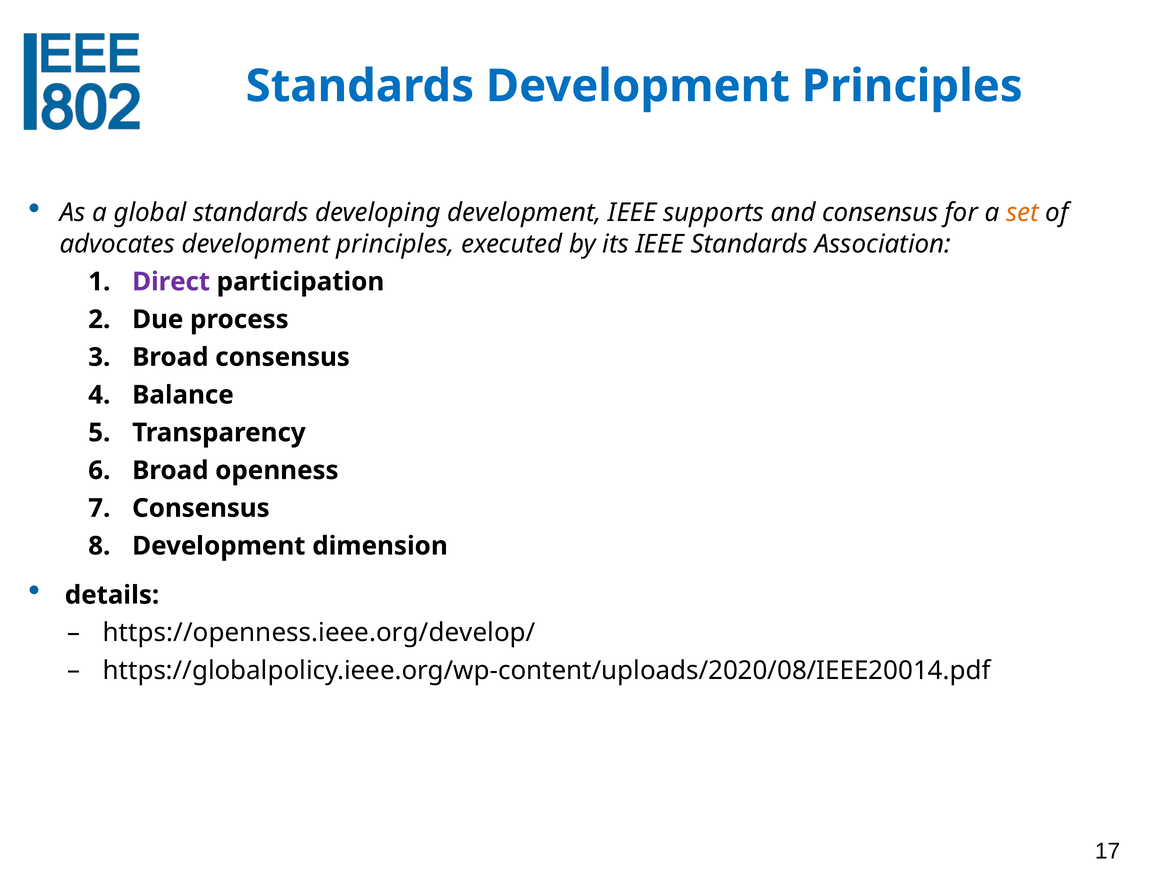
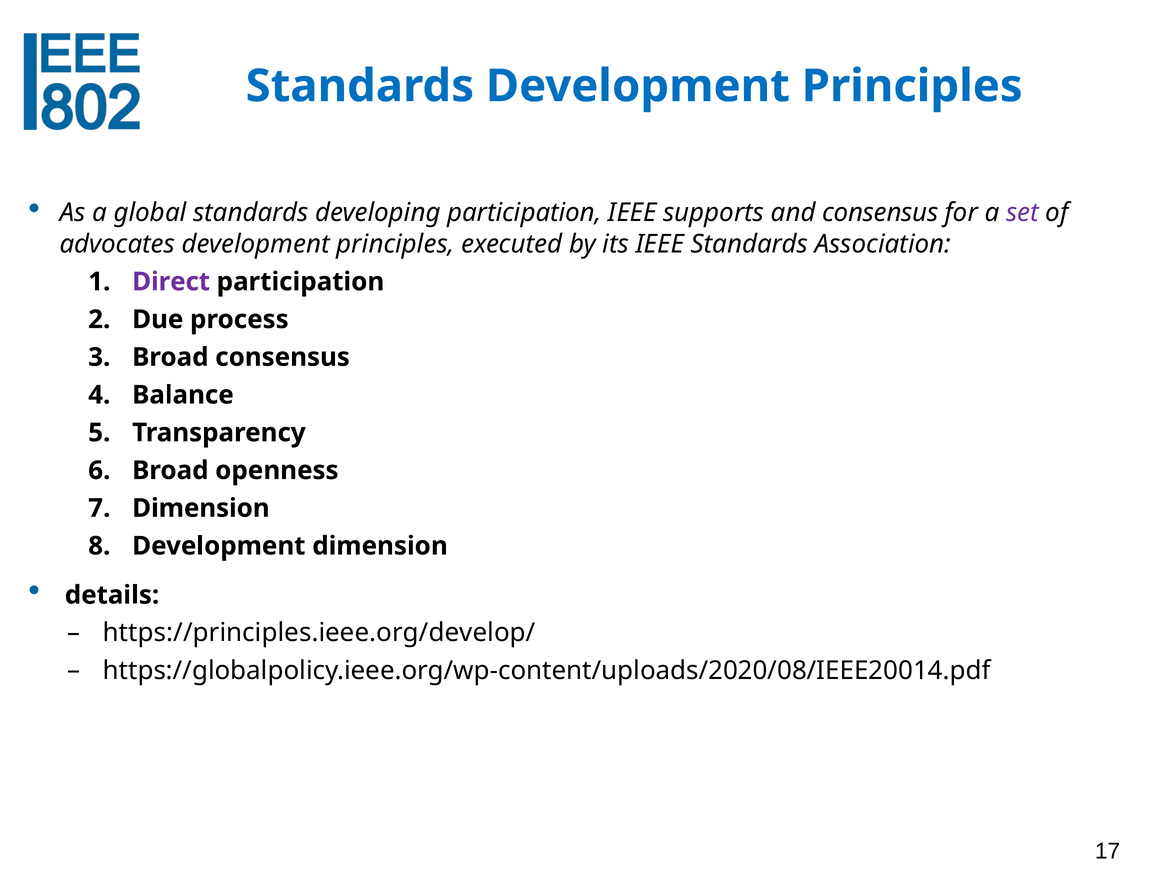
developing development: development -> participation (524, 213)
set colour: orange -> purple (1022, 213)
Consensus: Consensus -> Dimension (201, 508)
https://openness.ieee.org/develop/: https://openness.ieee.org/develop/ -> https://principles.ieee.org/develop/ (319, 632)
